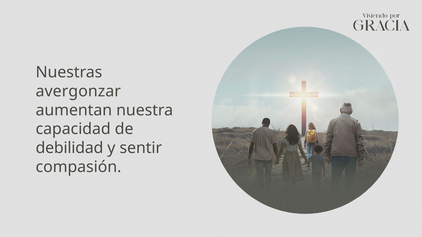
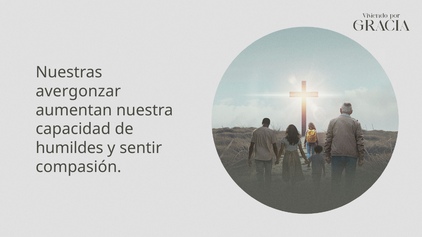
debilidad: debilidad -> humildes (69, 148)
